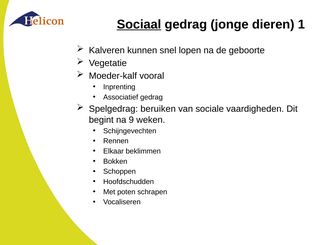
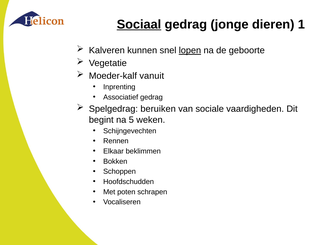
lopen underline: none -> present (190, 51)
vooral: vooral -> vanuit (152, 76)
9: 9 -> 5 (131, 120)
